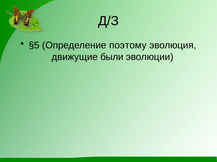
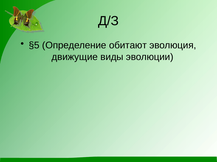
поэтому: поэтому -> обитают (128, 46)
были: были -> виды (112, 57)
